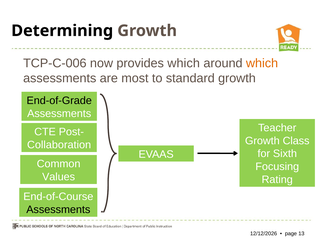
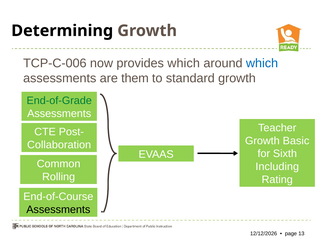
which colour: orange -> blue (262, 63)
most: most -> them (135, 78)
End-of-Grade colour: black -> green (59, 101)
Class: Class -> Basic (296, 141)
Focusing: Focusing -> Including (277, 167)
Values: Values -> Rolling (59, 177)
